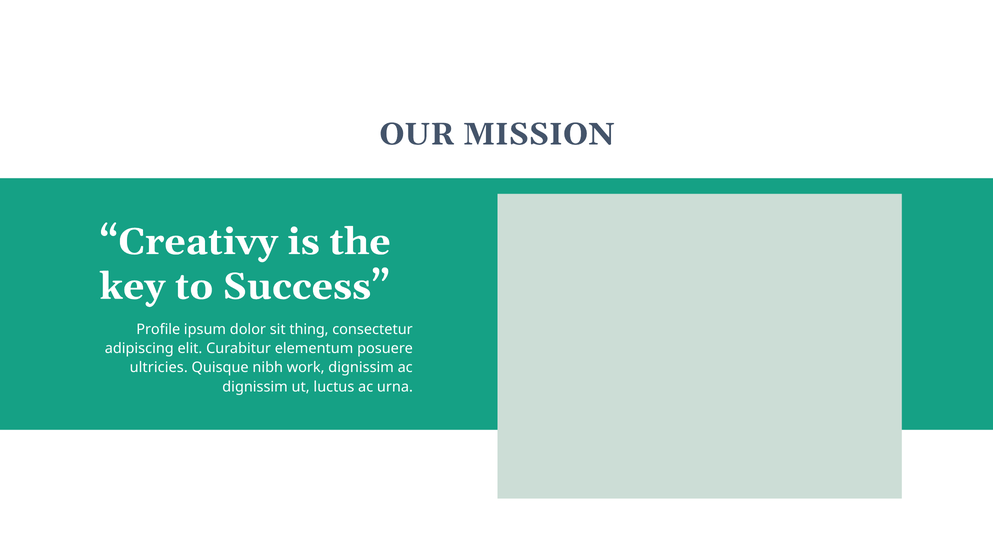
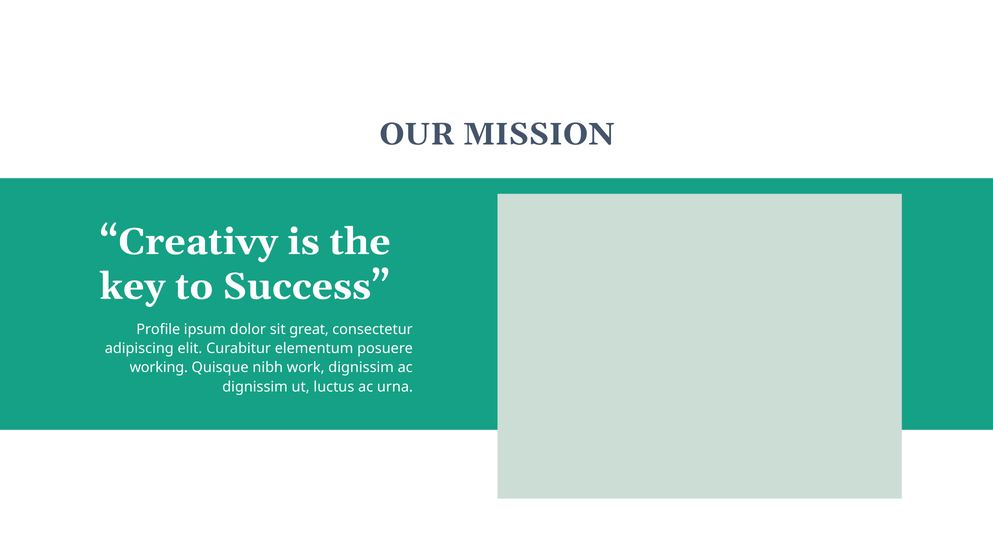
thing: thing -> great (309, 329)
ultricies: ultricies -> working (159, 367)
